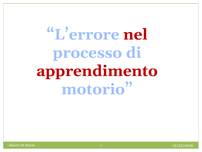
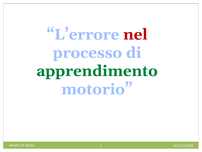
apprendimento colour: red -> green (97, 71)
